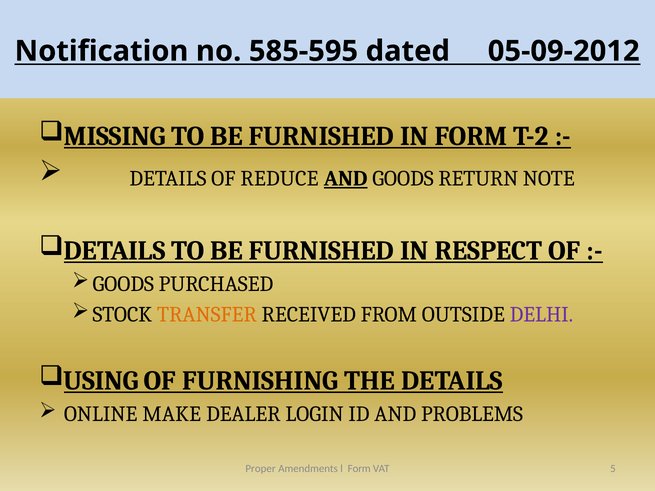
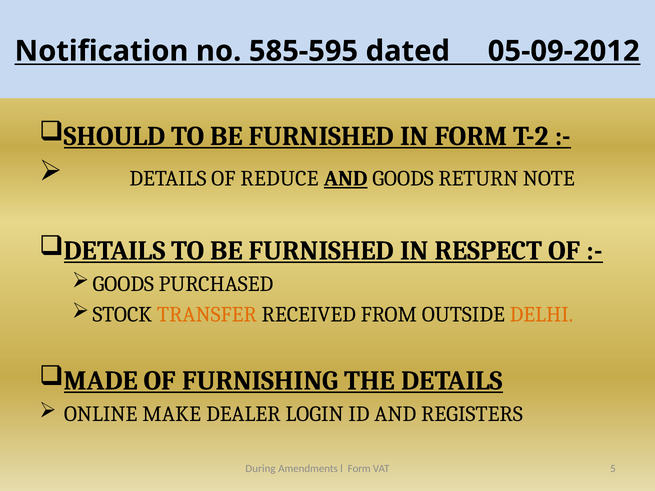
MISSING: MISSING -> SHOULD (115, 136)
DELHI colour: purple -> orange (541, 315)
USING: USING -> MADE (101, 381)
PROBLEMS: PROBLEMS -> REGISTERS (472, 414)
Proper: Proper -> During (261, 469)
